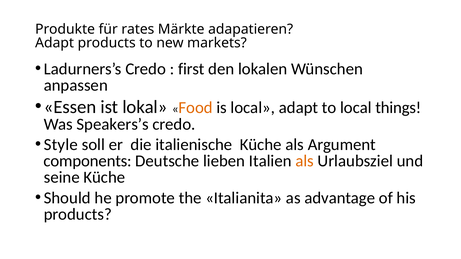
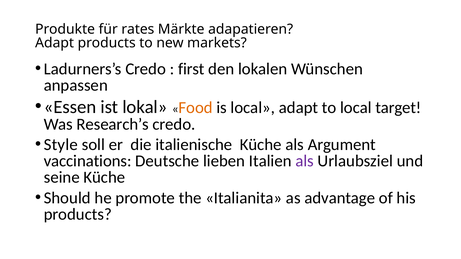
things: things -> target (398, 108)
Speakers’s: Speakers’s -> Research’s (113, 124)
components: components -> vaccinations (88, 161)
als colour: orange -> purple (305, 161)
